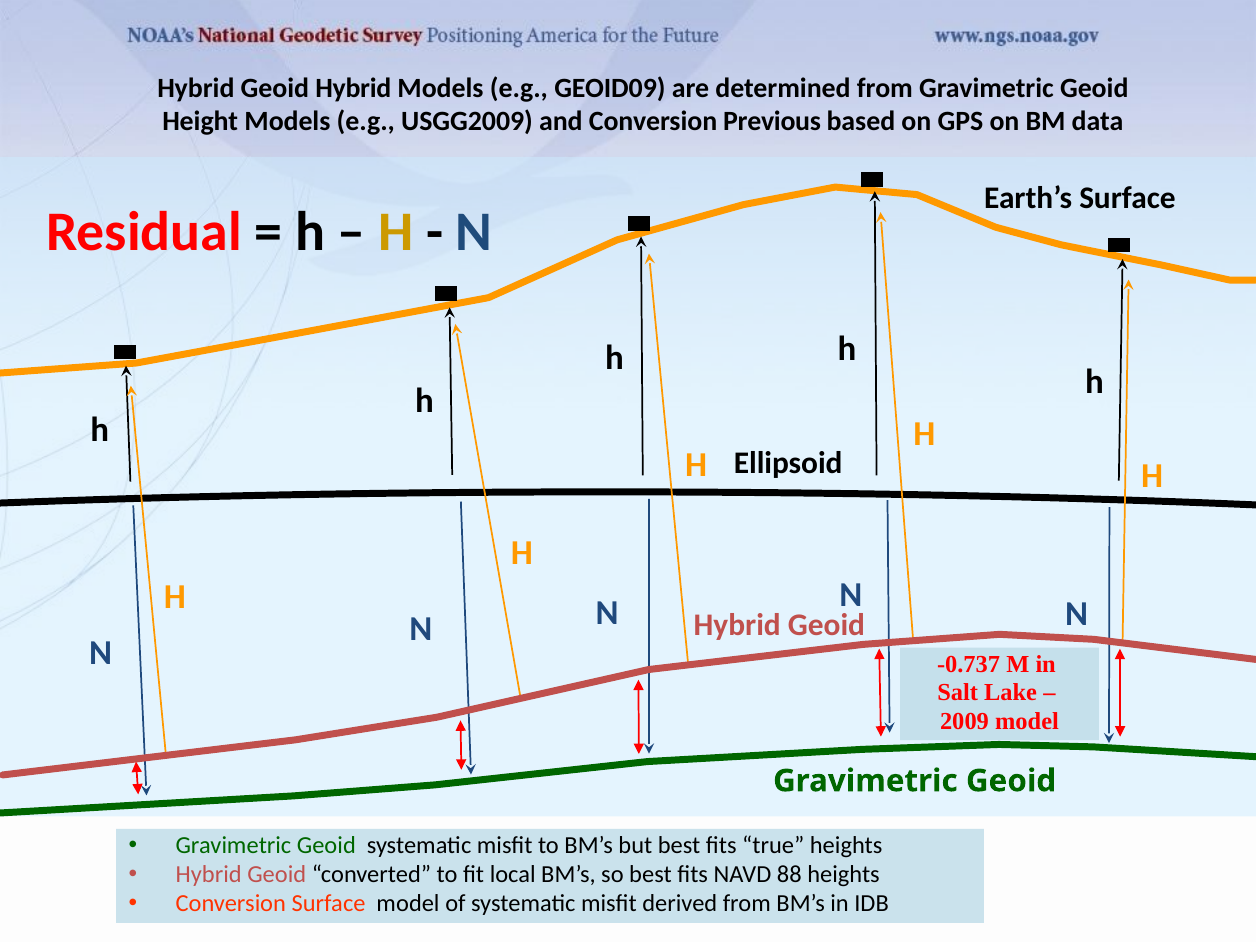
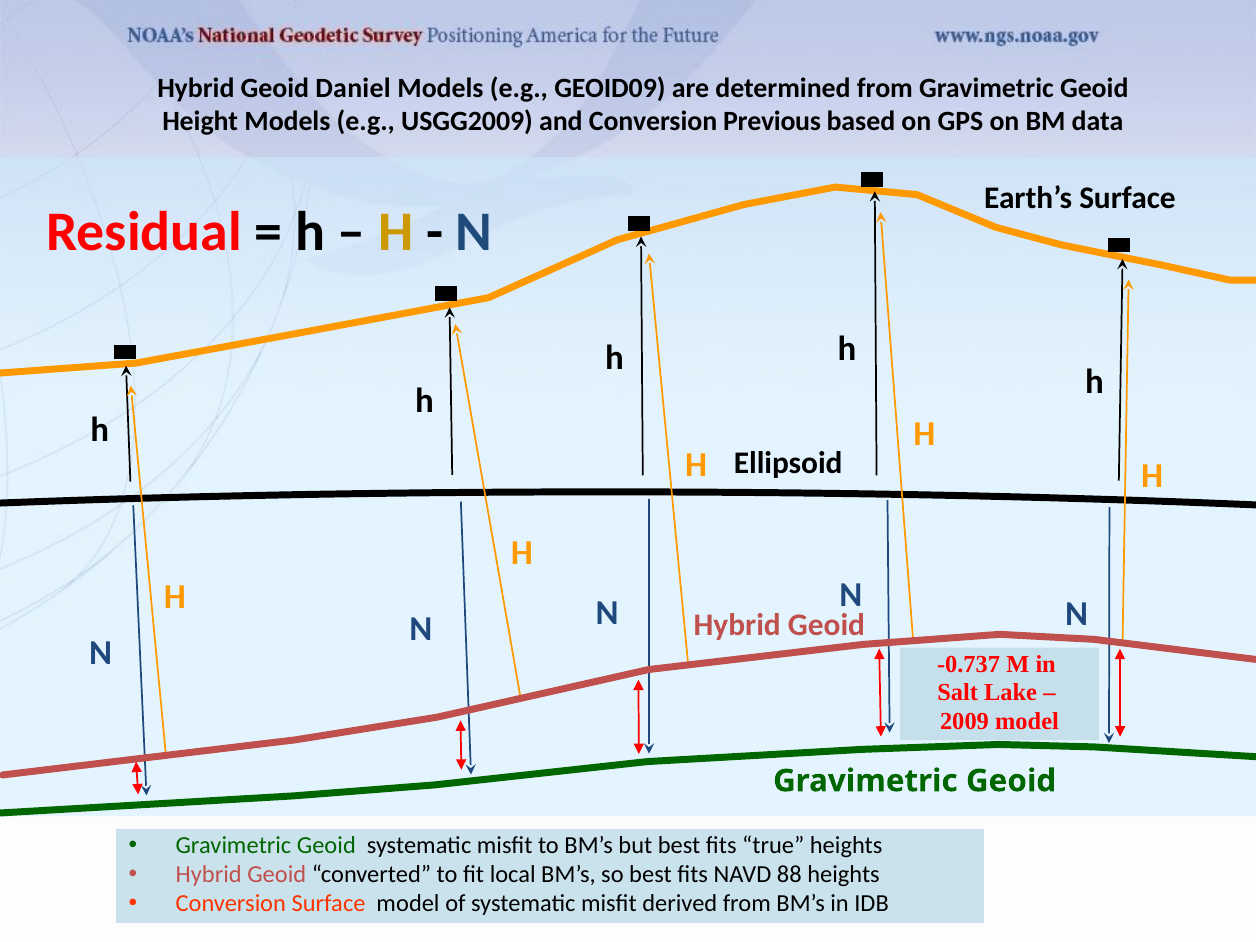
Geoid Hybrid: Hybrid -> Daniel (353, 88)
